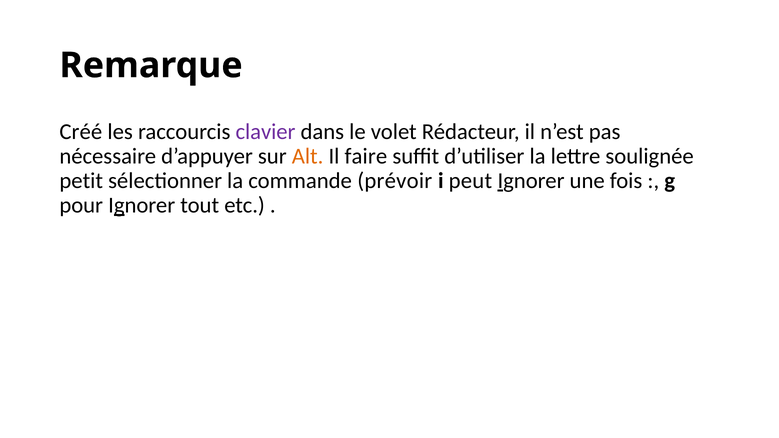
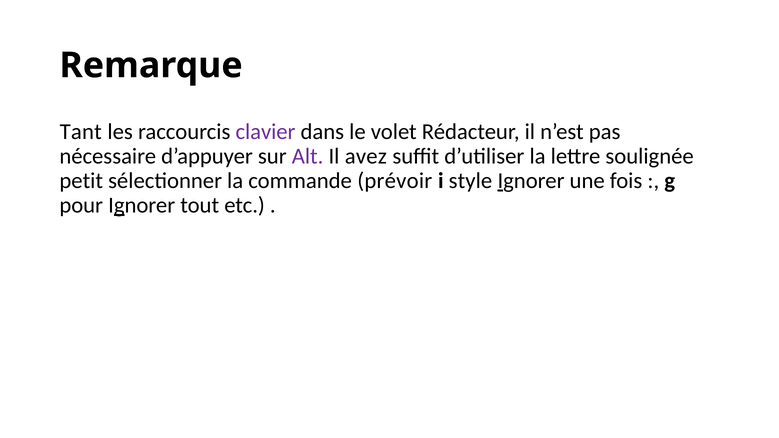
Créé: Créé -> Tant (81, 132)
Alt colour: orange -> purple (308, 156)
faire: faire -> avez (366, 156)
peut: peut -> style (470, 181)
